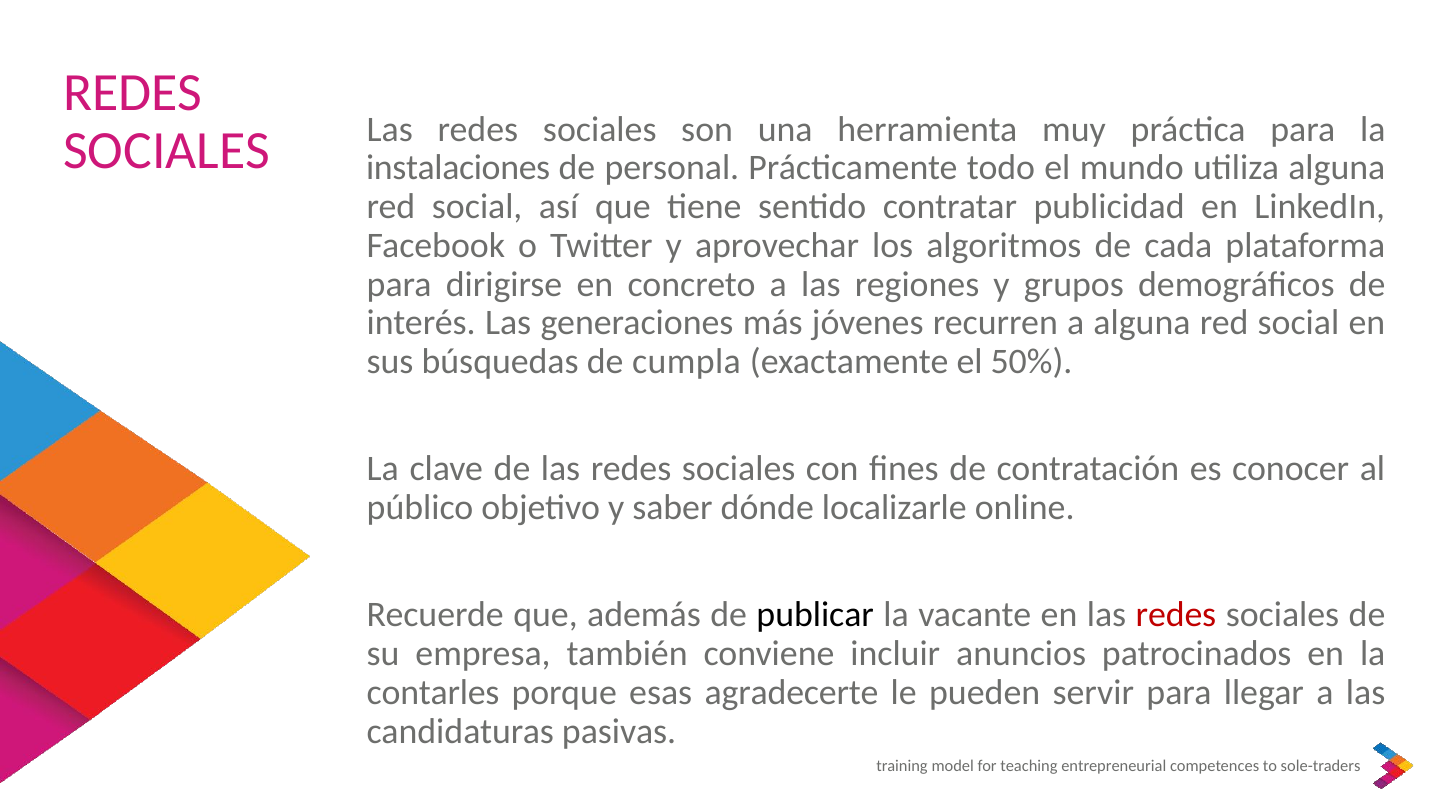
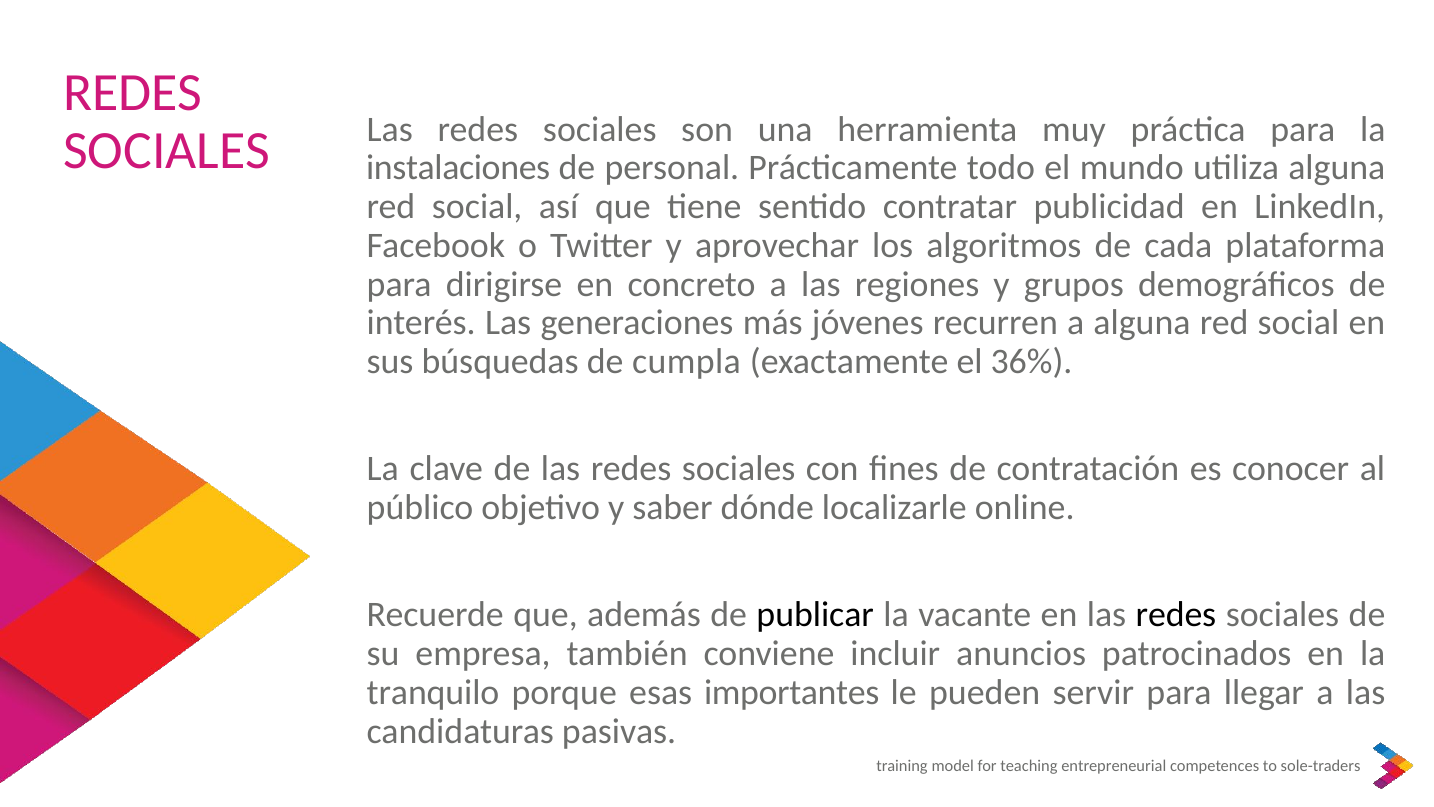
50%: 50% -> 36% (1031, 361)
redes colour: red -> black (1176, 615)
contarles: contarles -> tranquilo (433, 692)
agradecerte: agradecerte -> importantes (792, 692)
